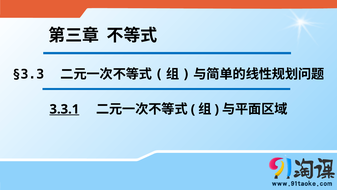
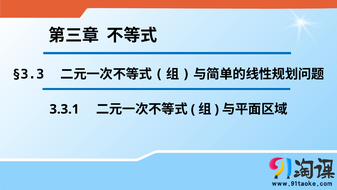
3.3.1 underline: present -> none (64, 109)
